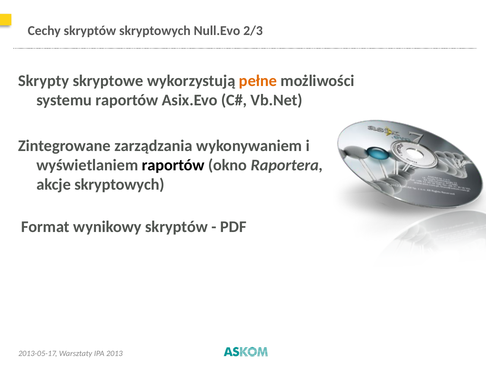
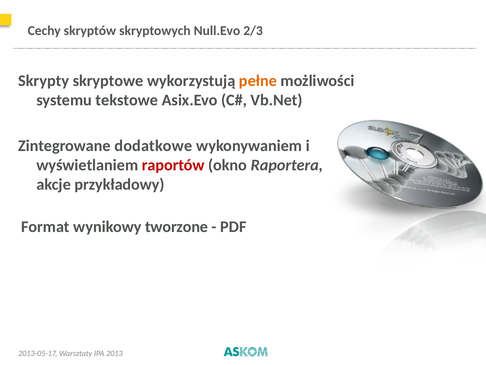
systemu raportów: raportów -> tekstowe (127, 100)
zarządzania: zarządzania -> dodatkowe (153, 146)
raportów colour: black -> red (173, 165)
akcje skryptowych: skryptowych -> przykładowy (120, 184)
wynikowy skryptów: skryptów -> tworzone (177, 226)
